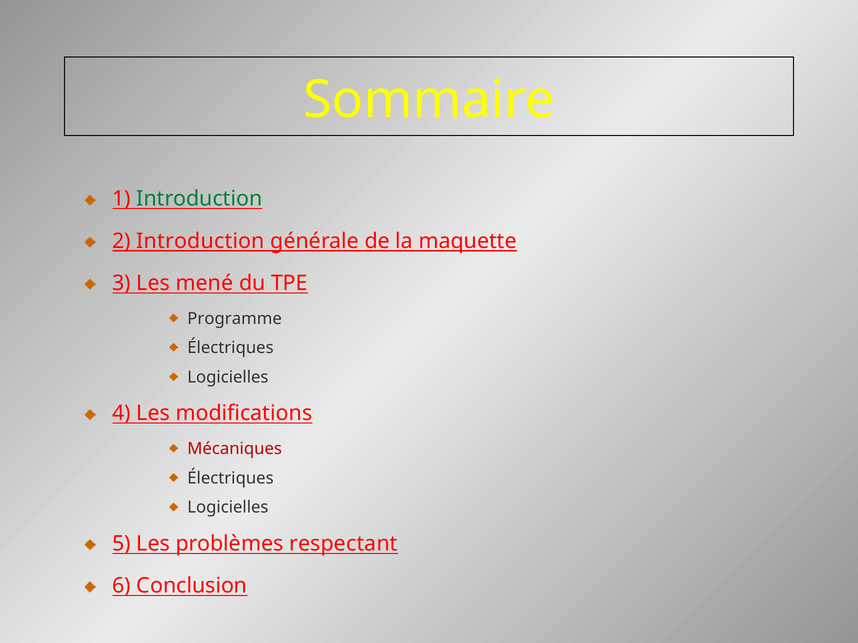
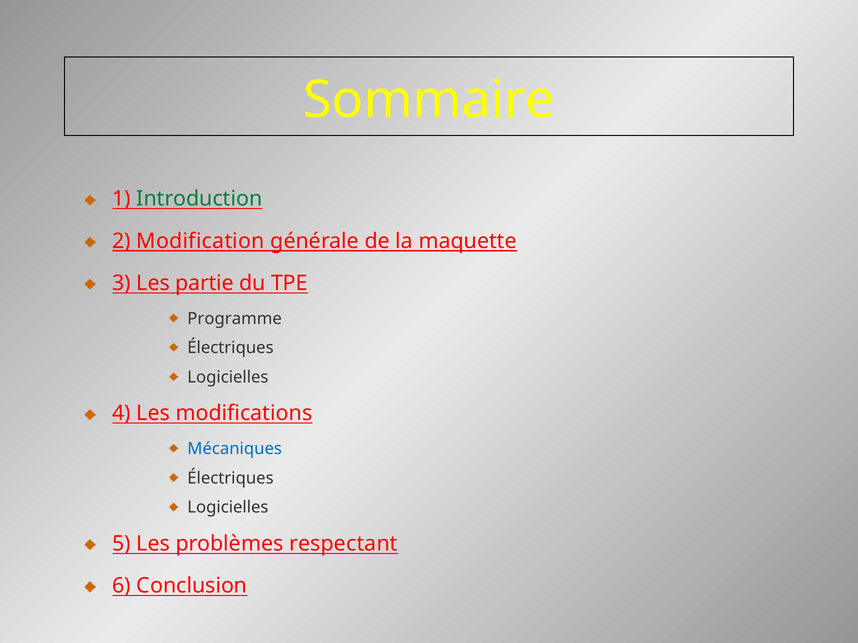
2 Introduction: Introduction -> Modification (201, 241)
mené: mené -> partie (205, 283)
Mécaniques colour: red -> blue (235, 449)
